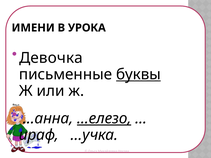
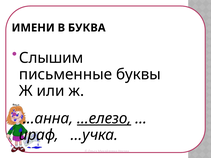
УРОКА: УРОКА -> БУКВА (87, 28)
Девочка: Девочка -> Слышим (51, 58)
буквы underline: present -> none (138, 75)
